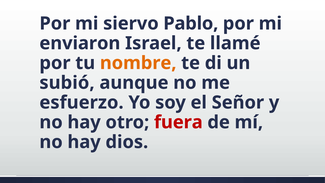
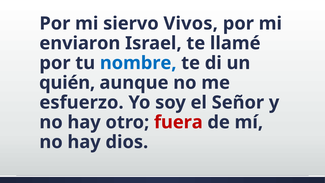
Pablo: Pablo -> Vivos (191, 23)
nombre colour: orange -> blue (138, 63)
subió: subió -> quién (67, 83)
